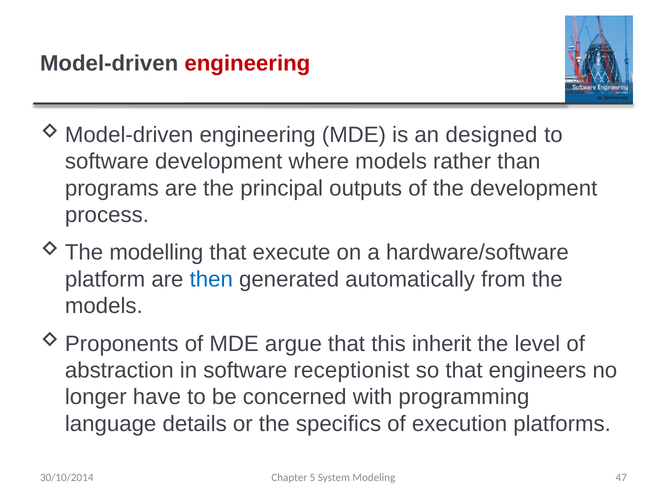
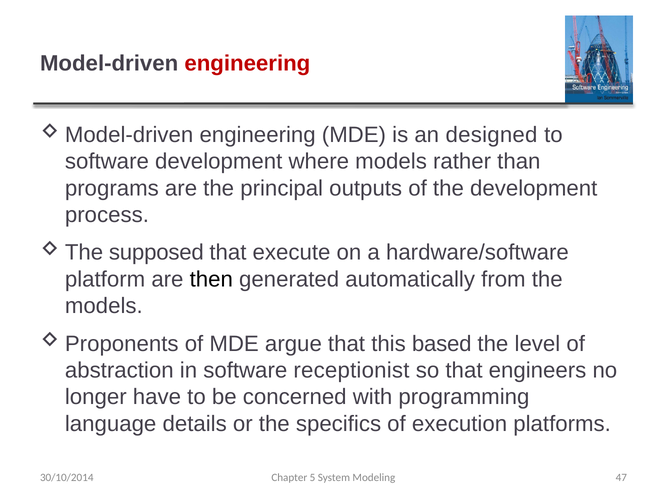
modelling: modelling -> supposed (156, 253)
then colour: blue -> black (211, 279)
inherit: inherit -> based (442, 344)
